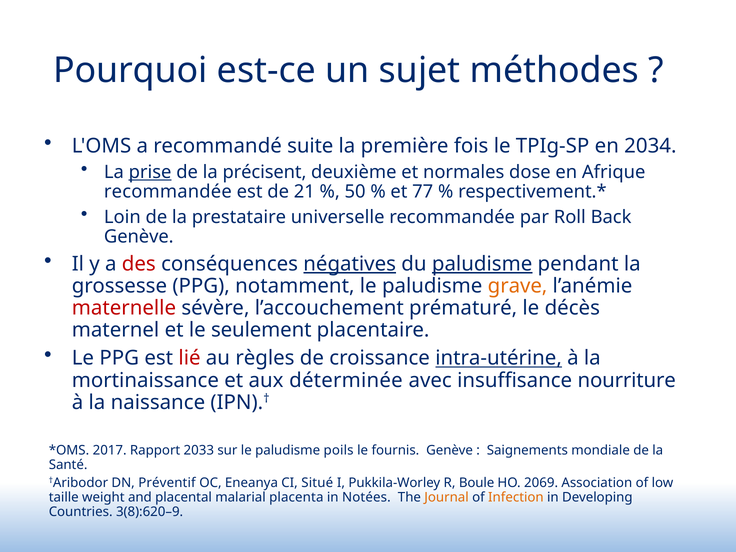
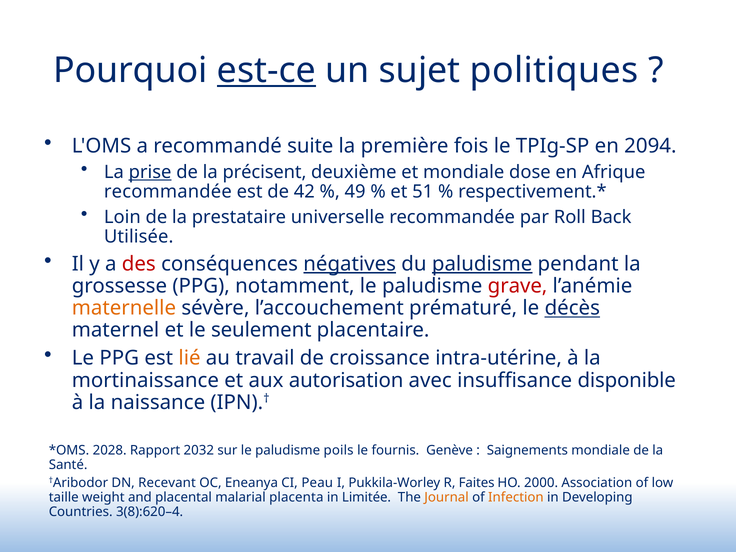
est-ce underline: none -> present (266, 71)
méthodes: méthodes -> politiques (554, 71)
2034: 2034 -> 2094 (650, 146)
et normales: normales -> mondiale (464, 172)
21: 21 -> 42 (304, 192)
50: 50 -> 49 (355, 192)
77: 77 -> 51 (423, 192)
Genève: Genève -> Utilisée (139, 237)
grave colour: orange -> red (518, 286)
maternelle colour: red -> orange (124, 308)
décès underline: none -> present (572, 308)
lié colour: red -> orange (190, 358)
règles: règles -> travail (265, 358)
intra-utérine underline: present -> none (499, 358)
déterminée: déterminée -> autorisation (346, 380)
nourriture: nourriture -> disponible (627, 380)
2017: 2017 -> 2028 (110, 451)
2033: 2033 -> 2032 (199, 451)
Préventif: Préventif -> Recevant (167, 483)
Situé: Situé -> Peau (317, 483)
Boule: Boule -> Faites (477, 483)
2069: 2069 -> 2000 (541, 483)
Notées: Notées -> Limitée (367, 497)
3(8):620–9: 3(8):620–9 -> 3(8):620–4 (150, 512)
